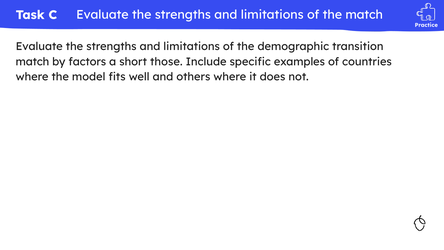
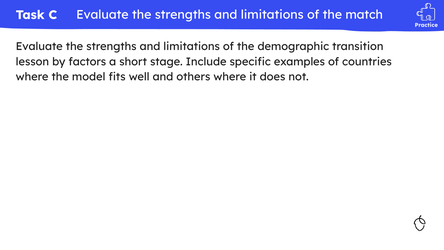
match: match -> lesson (32, 62)
those: those -> stage (166, 62)
